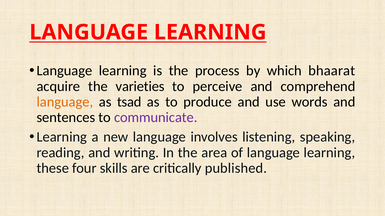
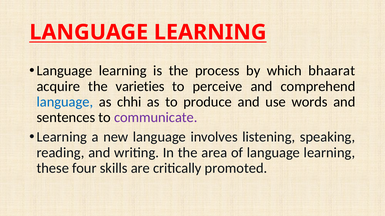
language colour: orange -> blue (65, 102)
tsad: tsad -> chhi (129, 102)
published: published -> promoted (236, 169)
